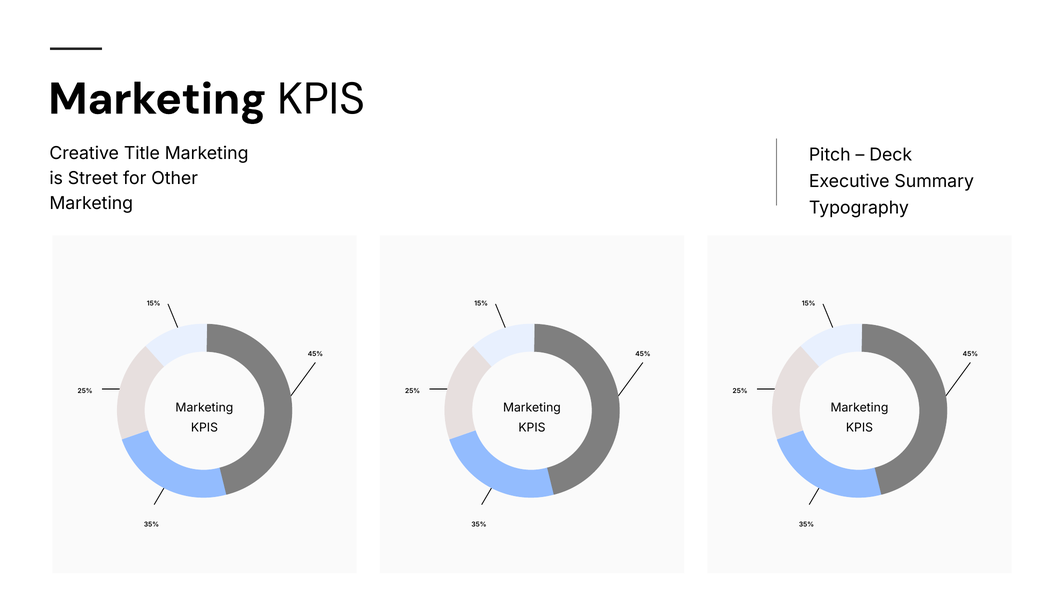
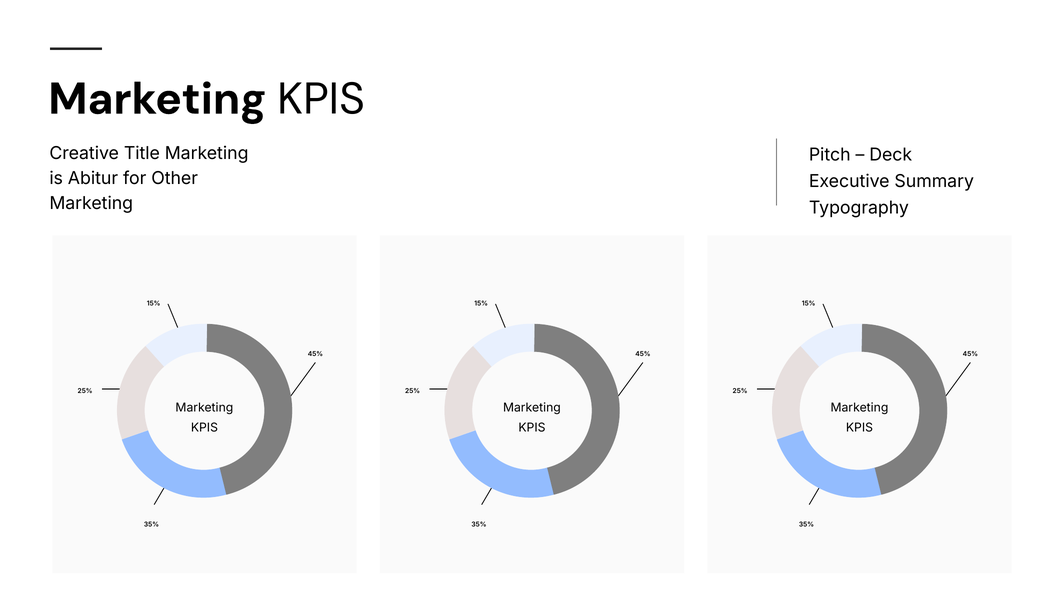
Street: Street -> Abitur (93, 178)
